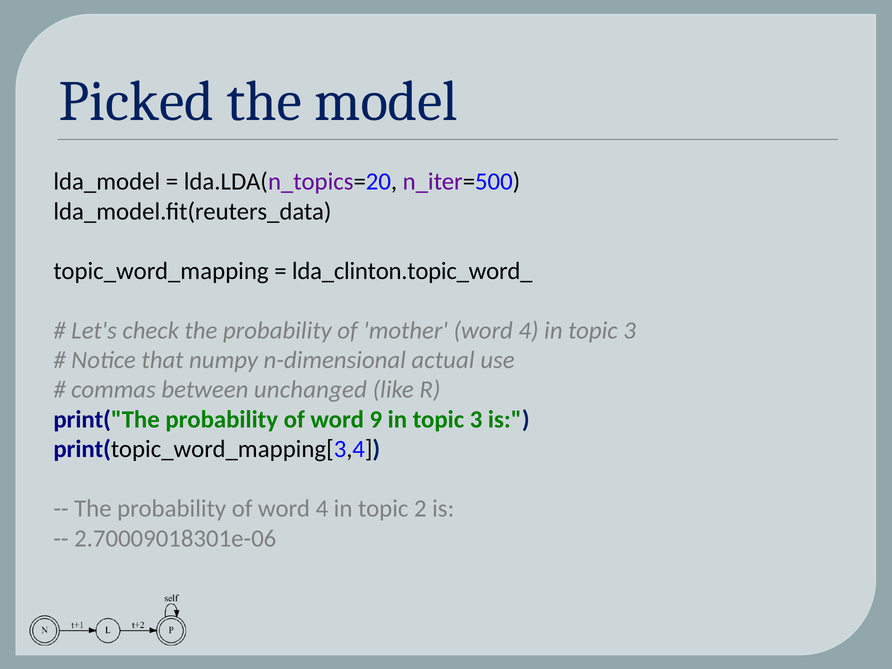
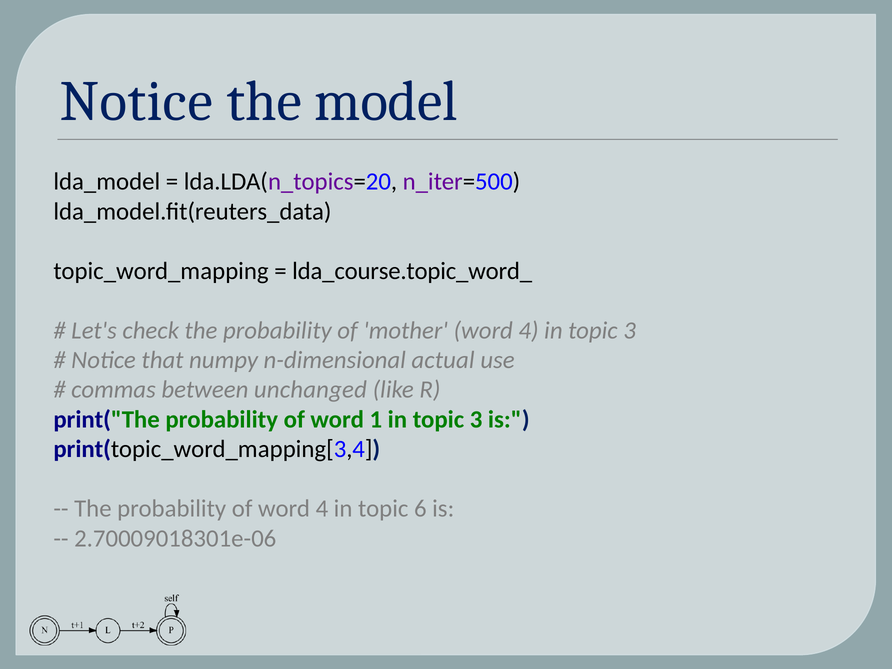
Picked: Picked -> Notice (136, 102)
lda_clinton.topic_word_: lda_clinton.topic_word_ -> lda_course.topic_word_ (412, 271)
9: 9 -> 1 (376, 420)
2: 2 -> 6 (420, 509)
